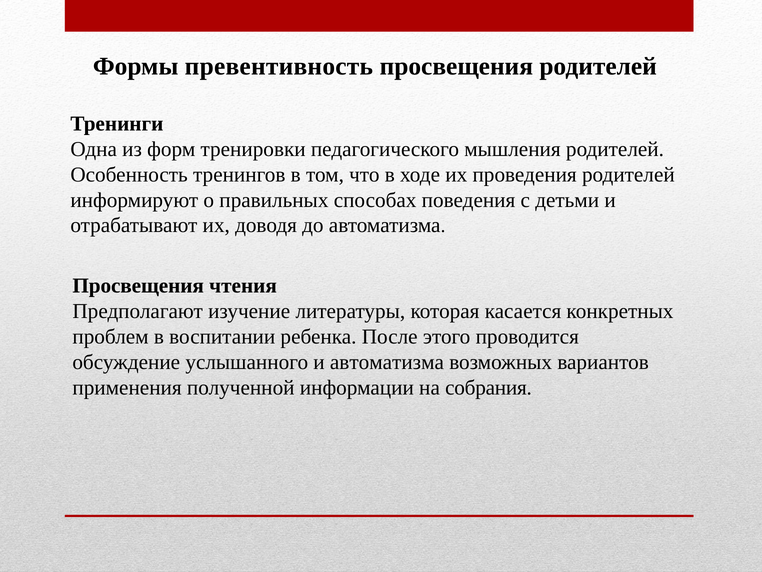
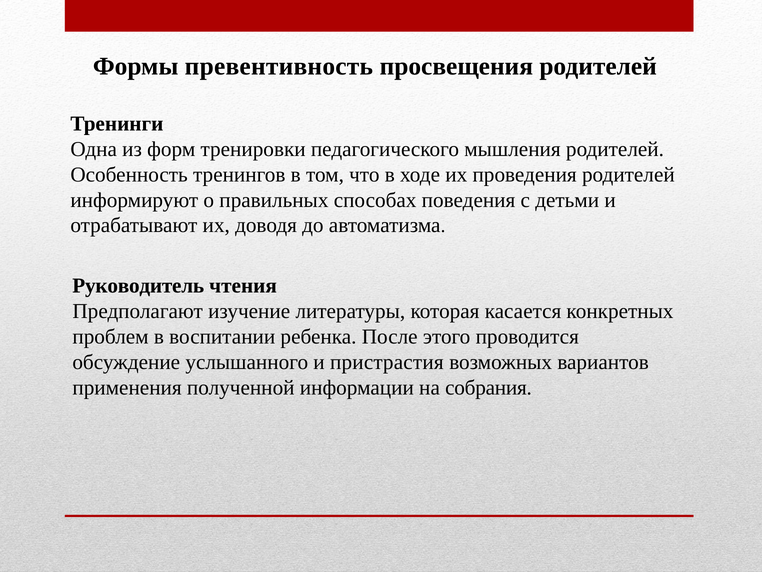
Просвещения: Просвещения -> Руководитель (138, 286)
и автоматизма: автоматизма -> пристрастия (387, 362)
